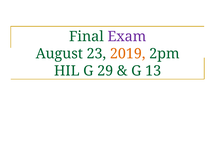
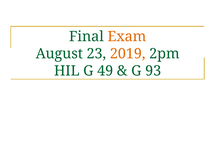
Exam colour: purple -> orange (127, 37)
29: 29 -> 49 (105, 71)
13: 13 -> 93 (153, 71)
